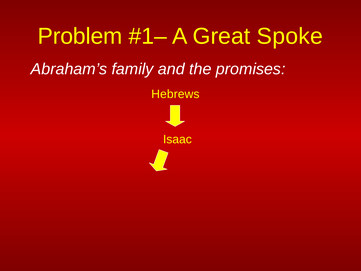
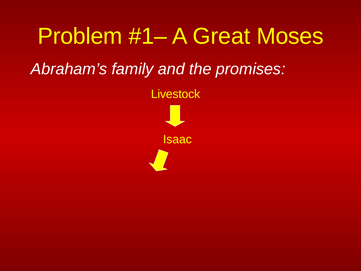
Spoke: Spoke -> Moses (290, 36)
Hebrews: Hebrews -> Livestock (176, 94)
